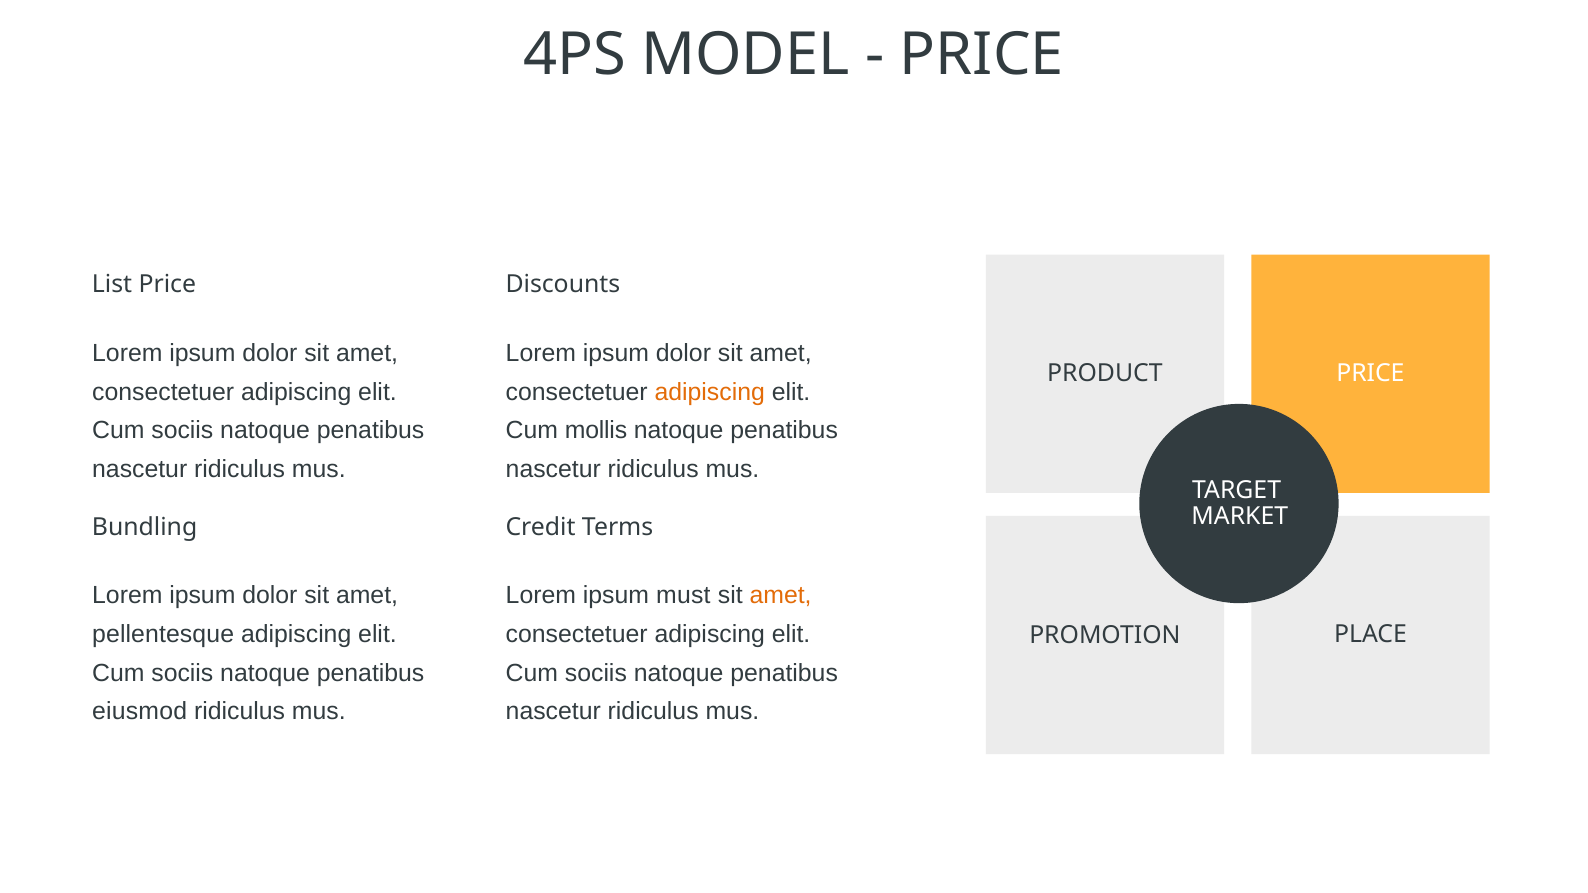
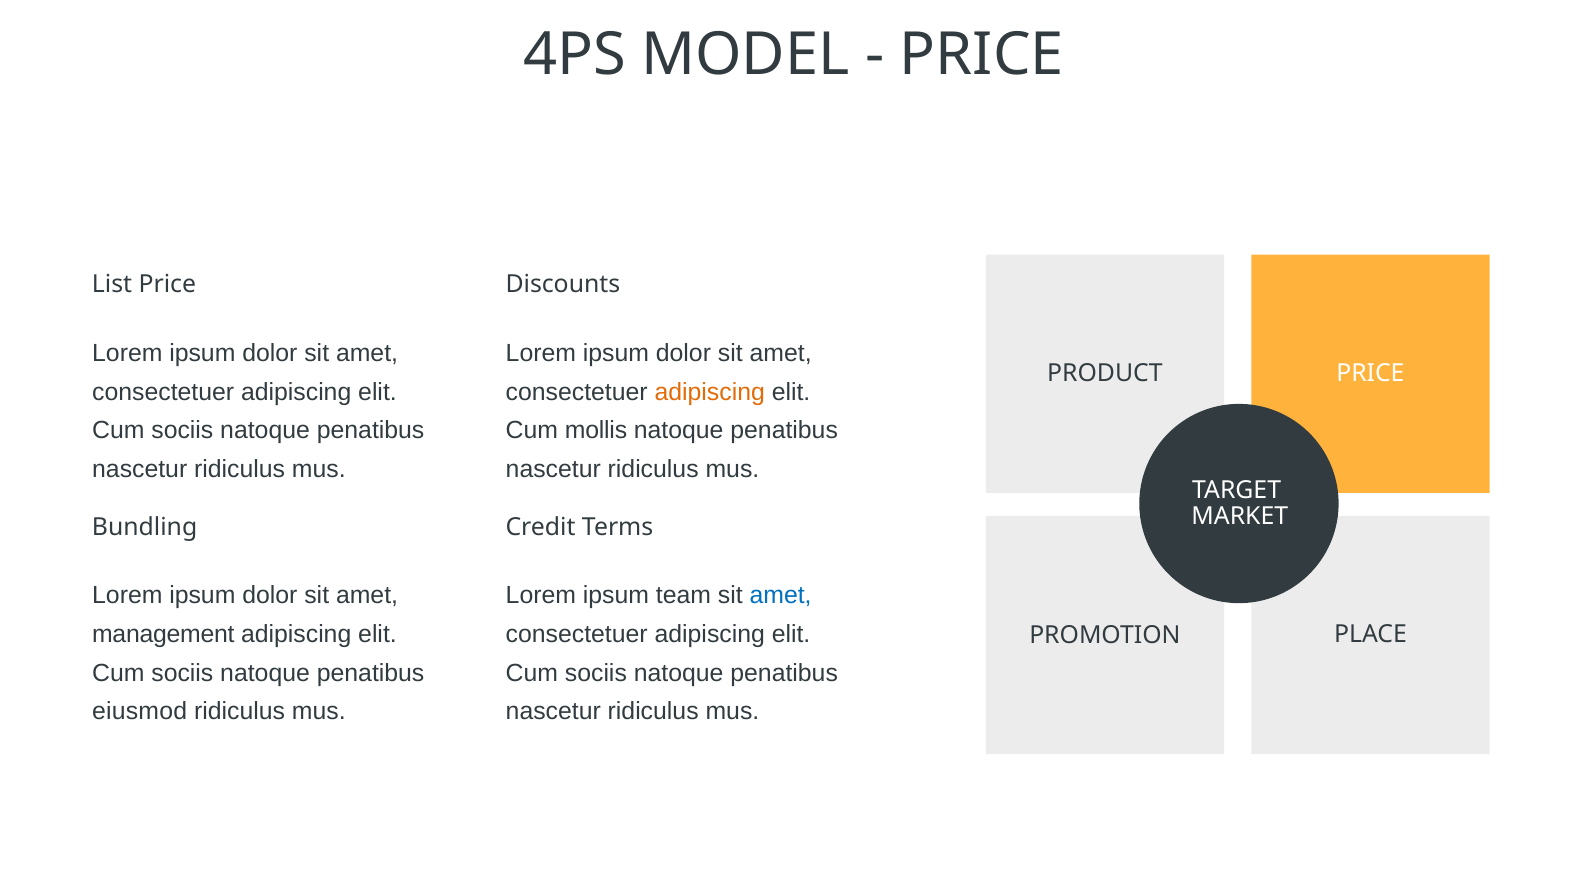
must: must -> team (683, 596)
amet colour: orange -> blue (781, 596)
pellentesque: pellentesque -> management (163, 635)
